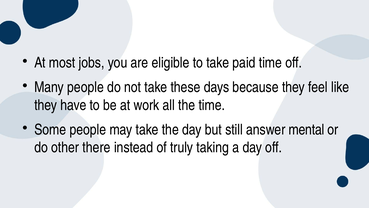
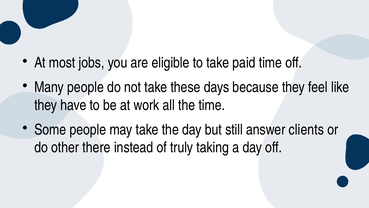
mental: mental -> clients (306, 129)
